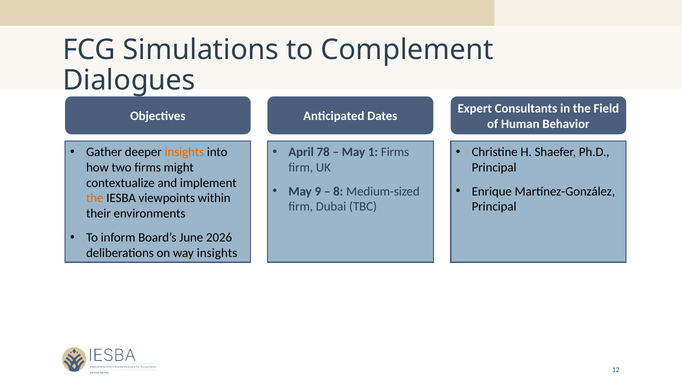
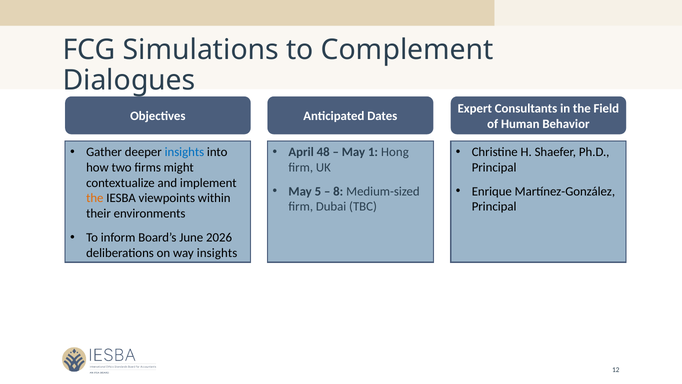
insights colour: orange -> blue (184, 152)
78: 78 -> 48 (323, 152)
1 Firms: Firms -> Hong (395, 152)
9: 9 -> 5 (318, 191)
